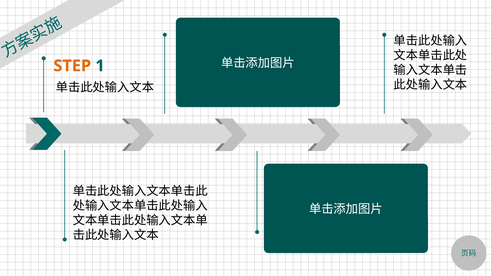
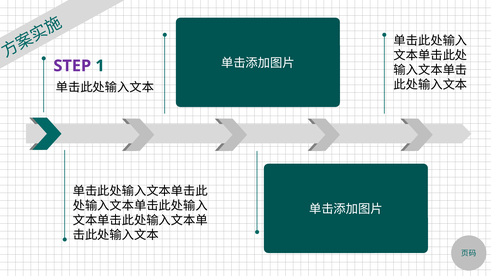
STEP colour: orange -> purple (72, 66)
